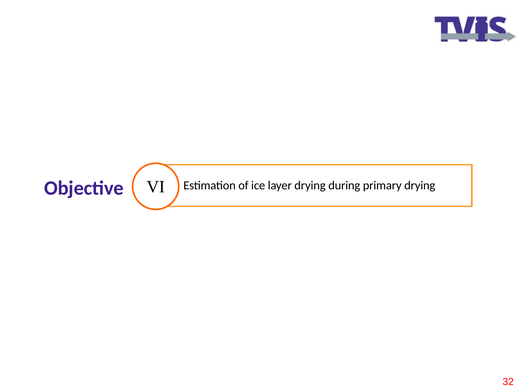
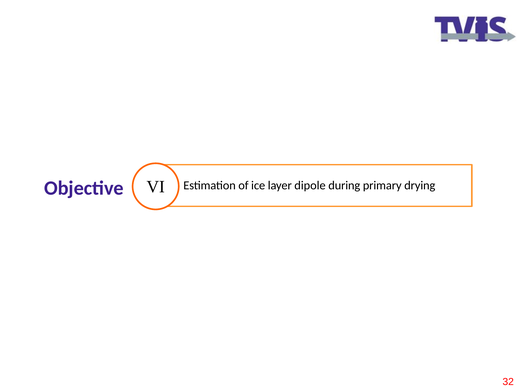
layer drying: drying -> dipole (310, 186)
